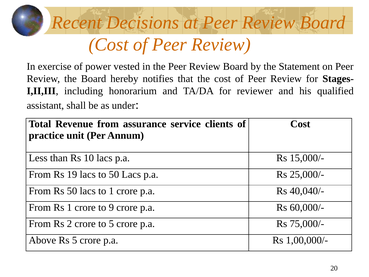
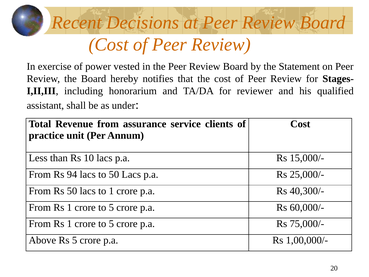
19: 19 -> 94 (72, 174)
40,040/-: 40,040/- -> 40,300/- (307, 191)
9: 9 -> 5 (111, 207)
2: 2 -> 1 (69, 224)
